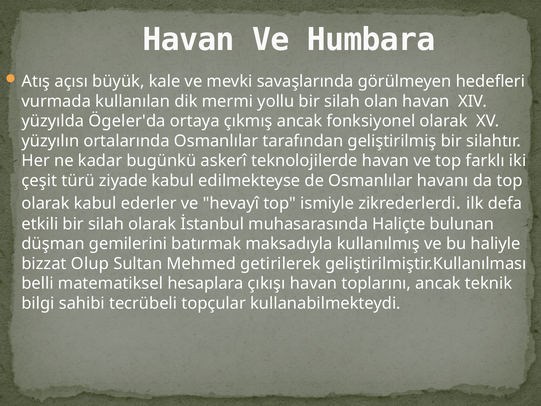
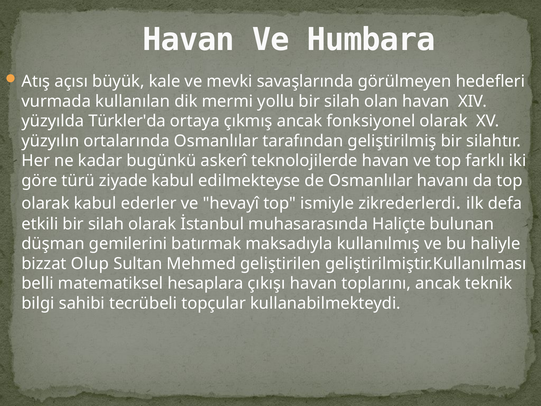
Ögeler'da: Ögeler'da -> Türkler'da (127, 121)
çeşit: çeşit -> göre (40, 181)
getirilerek: getirilerek -> geliştirilen (281, 263)
